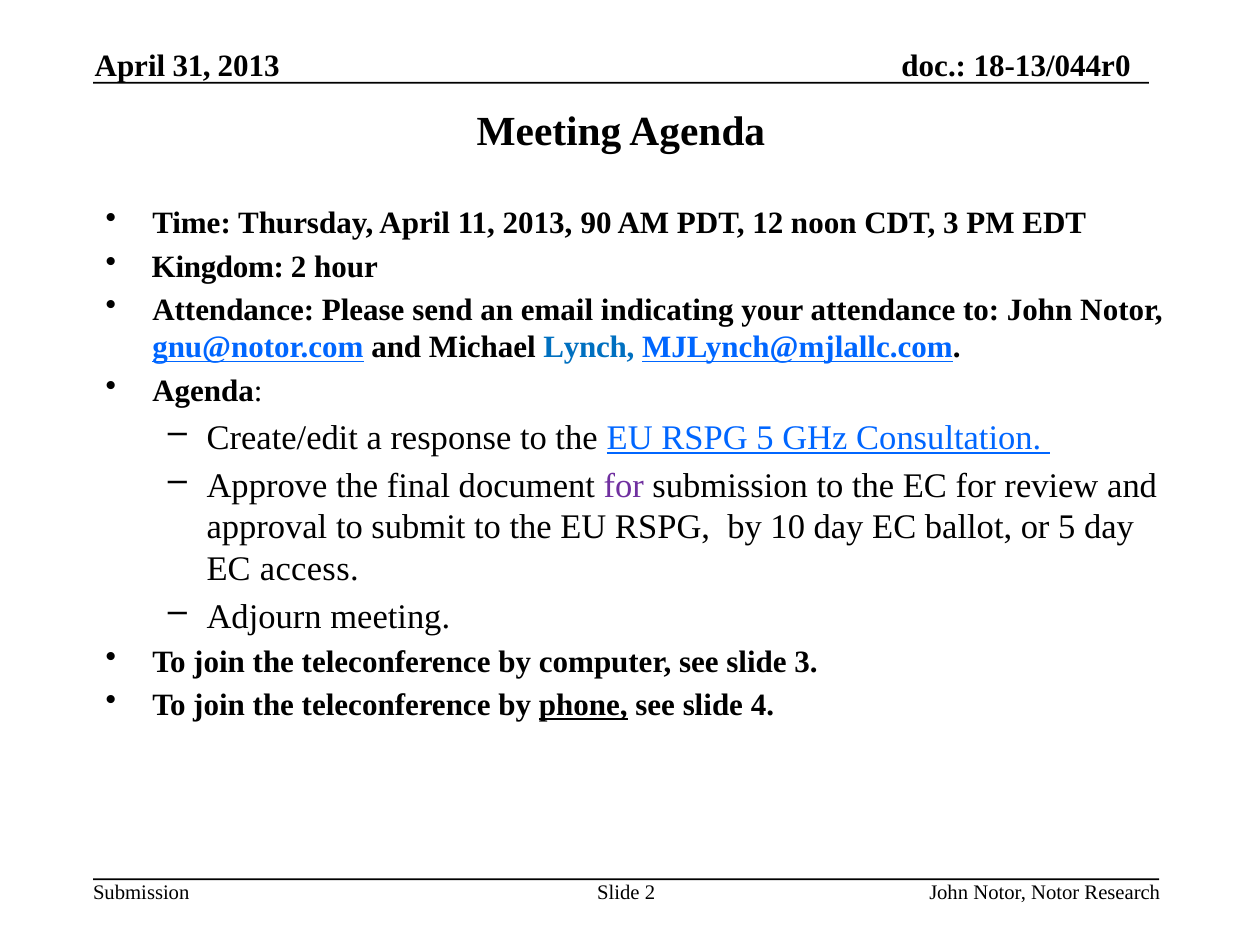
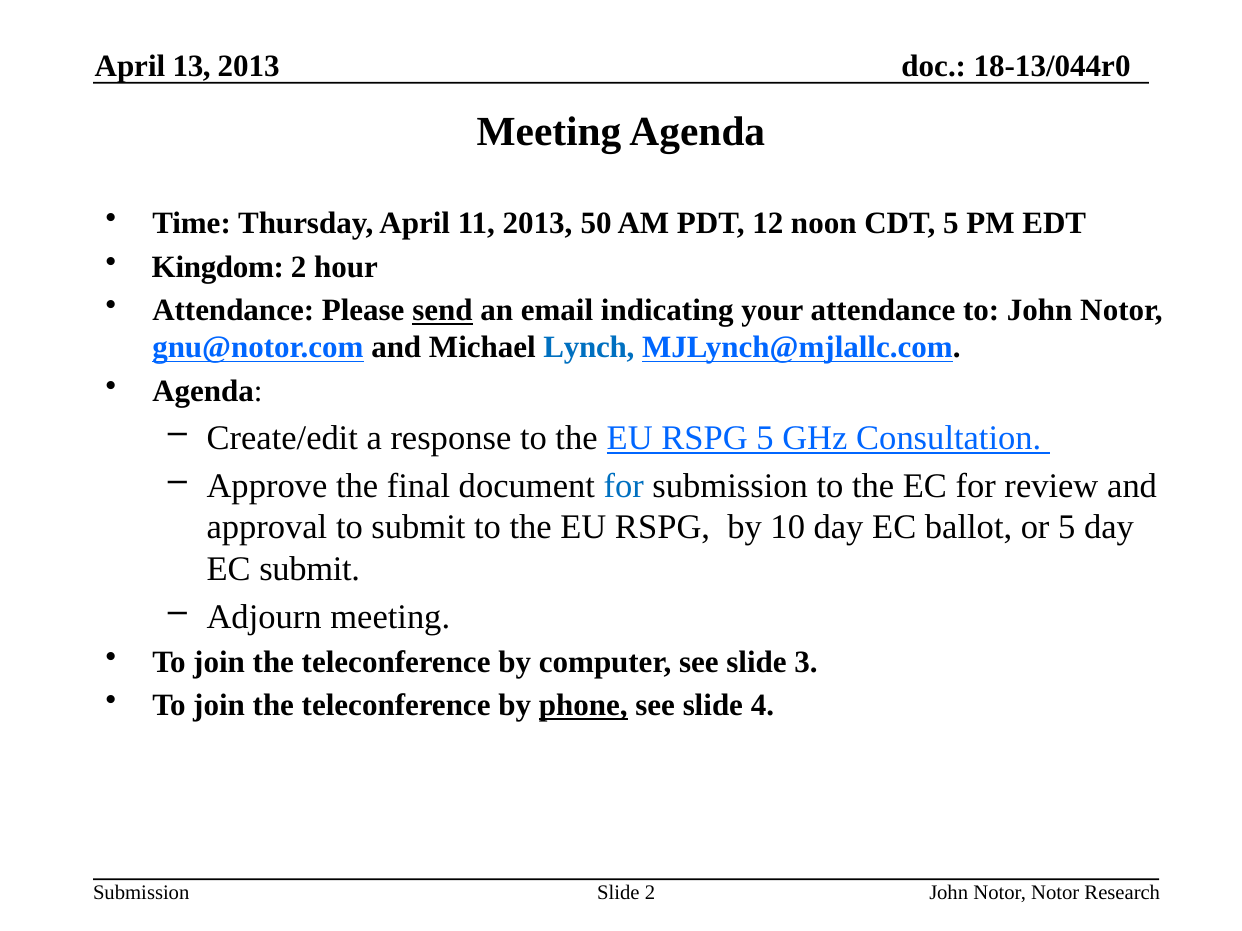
31: 31 -> 13 (192, 66)
90: 90 -> 50 (596, 224)
CDT 3: 3 -> 5 (951, 224)
send underline: none -> present (443, 311)
for colour: purple -> blue (624, 486)
EC access: access -> submit (310, 569)
